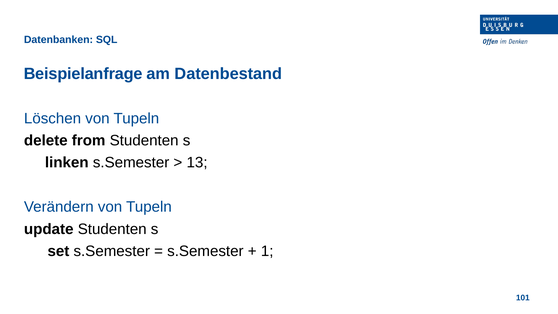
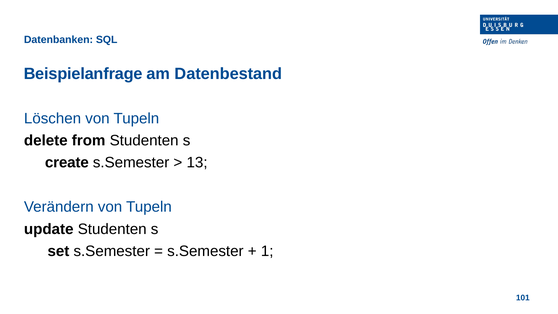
linken: linken -> create (67, 163)
